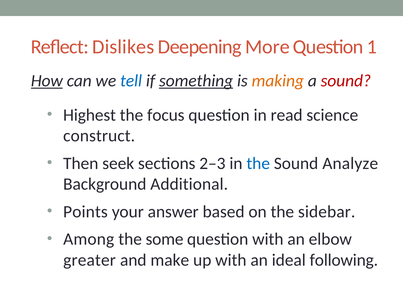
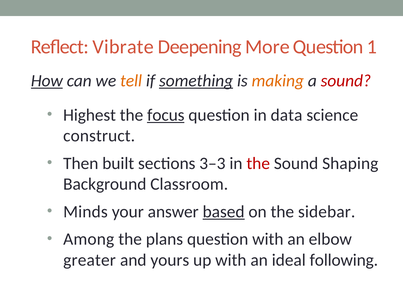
Dislikes: Dislikes -> Vibrate (123, 47)
tell colour: blue -> orange (131, 81)
focus underline: none -> present (166, 115)
read: read -> data (287, 115)
seek: seek -> built (118, 163)
2–3: 2–3 -> 3–3 (212, 163)
the colour: blue -> red (258, 163)
Analyze: Analyze -> Shaping (350, 163)
Additional: Additional -> Classroom (189, 184)
Points: Points -> Minds (85, 212)
based underline: none -> present (224, 212)
some: some -> plans (164, 239)
make: make -> yours (170, 260)
